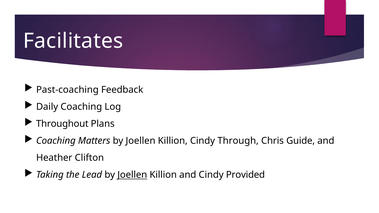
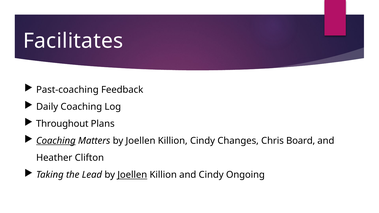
Coaching underline: none -> present (56, 141)
Through: Through -> Changes (238, 141)
Guide: Guide -> Board (301, 141)
Provided: Provided -> Ongoing (245, 175)
